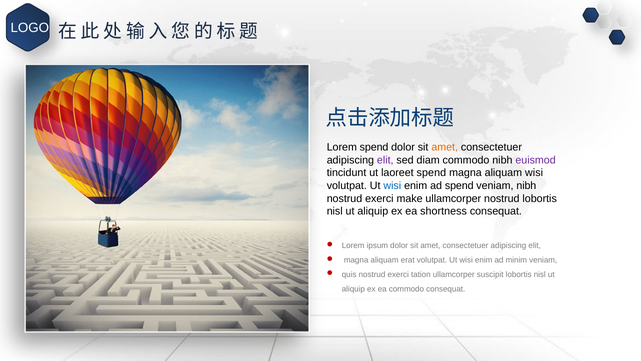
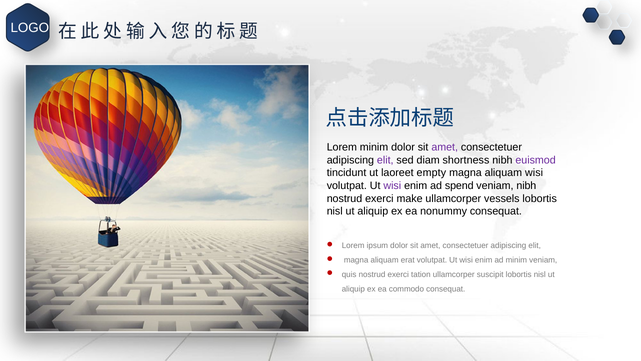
Lorem spend: spend -> minim (374, 147)
amet colour: orange -> purple (445, 147)
diam commodo: commodo -> shortness (466, 160)
laoreet spend: spend -> empty (431, 173)
wisi colour: blue -> purple (392, 185)
ullamcorper nostrud: nostrud -> vessels (502, 198)
shortness: shortness -> nonummy (444, 211)
